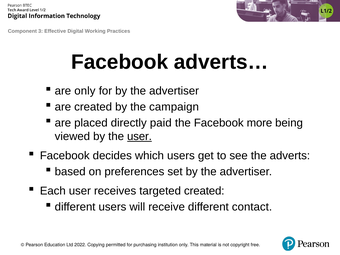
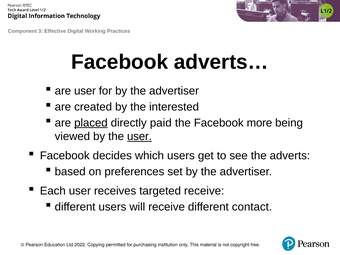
only: only -> user (85, 91)
campaign: campaign -> interested (174, 107)
placed underline: none -> present (91, 123)
targeted created: created -> receive (204, 191)
